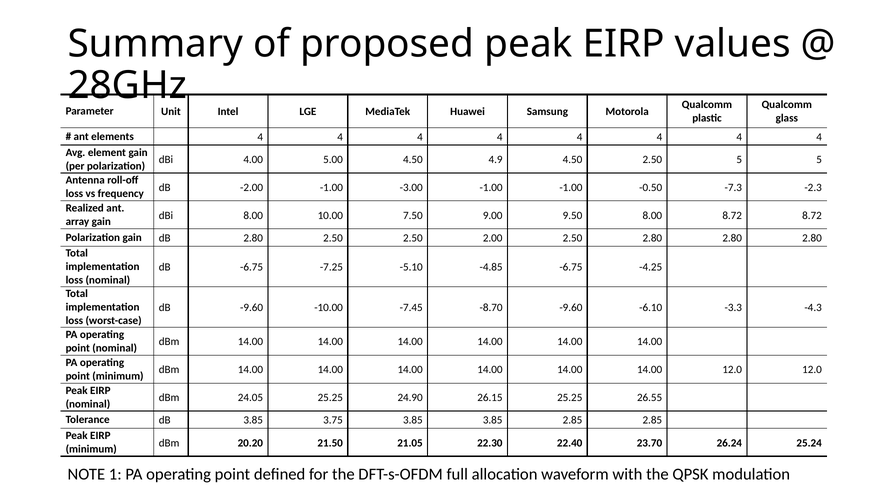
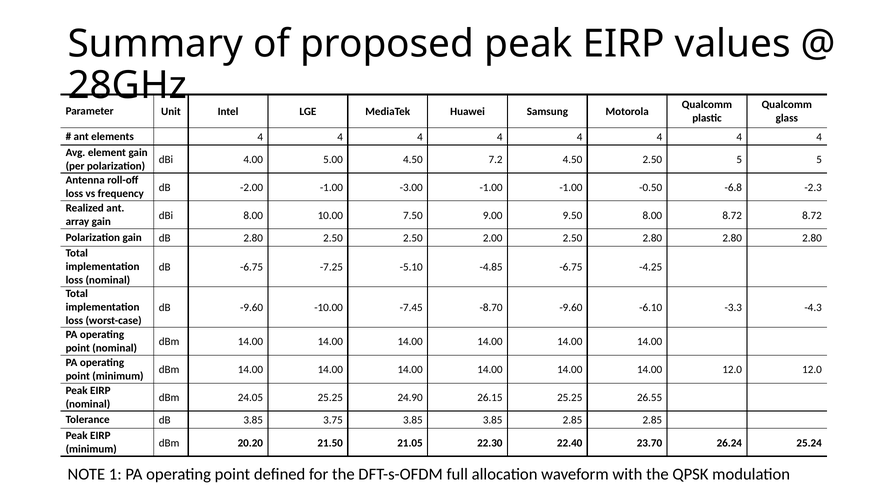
4.9: 4.9 -> 7.2 (496, 160)
-7.3: -7.3 -> -6.8 (733, 187)
